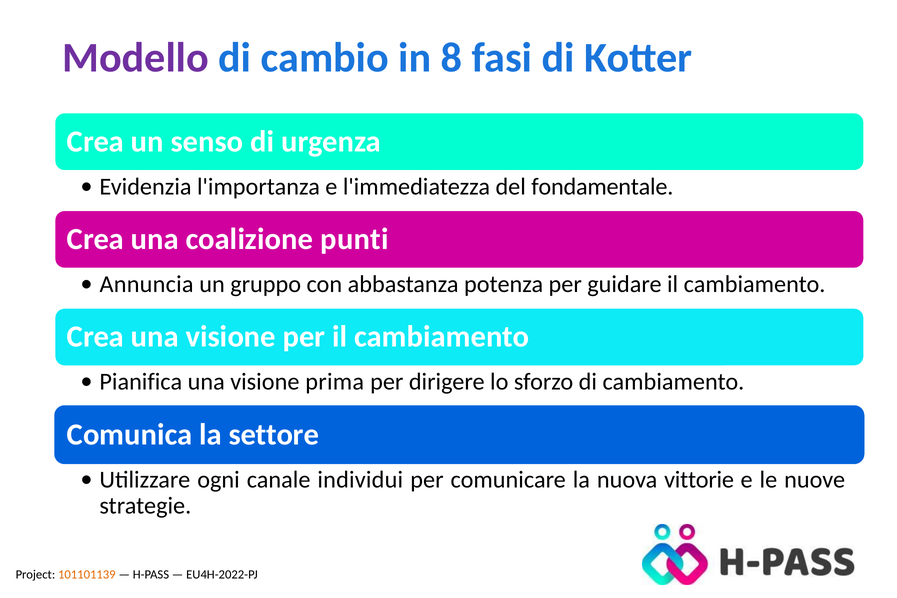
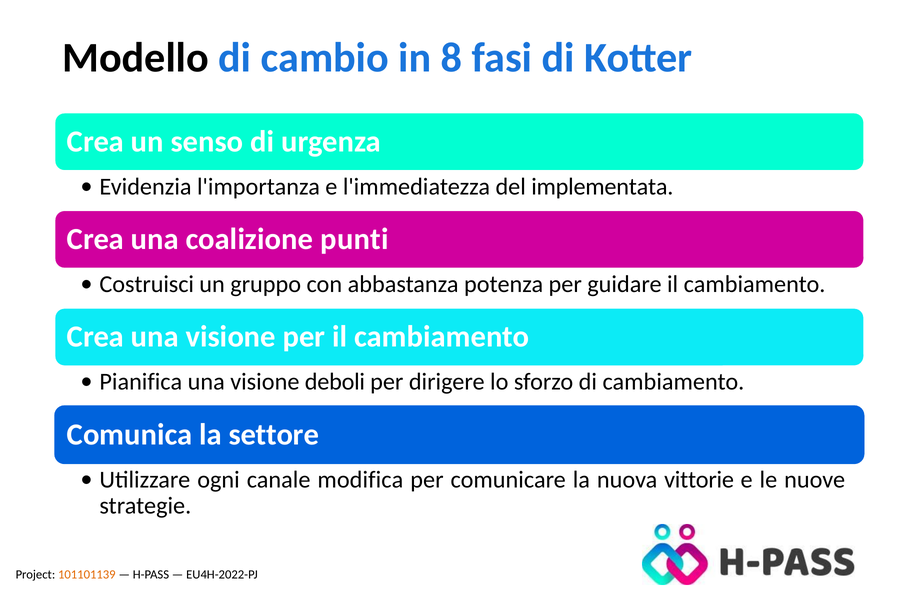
Modello colour: purple -> black (136, 58)
fondamentale: fondamentale -> implementata (602, 187)
Annuncia: Annuncia -> Costruisci (147, 284)
prima: prima -> deboli (335, 382)
individui: individui -> modifica (360, 480)
